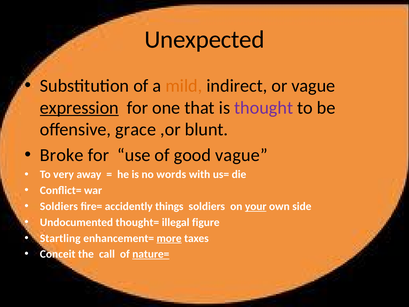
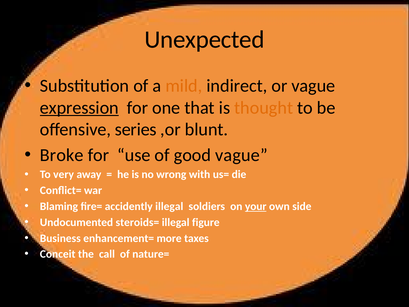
thought colour: purple -> orange (264, 108)
grace: grace -> series (136, 129)
words: words -> wrong (171, 174)
Soldiers: Soldiers -> Blaming (59, 206)
accidently things: things -> illegal (169, 206)
thought=: thought= -> steroids= (137, 222)
Startling: Startling -> Business (60, 238)
more underline: present -> none (169, 238)
nature= underline: present -> none (151, 254)
